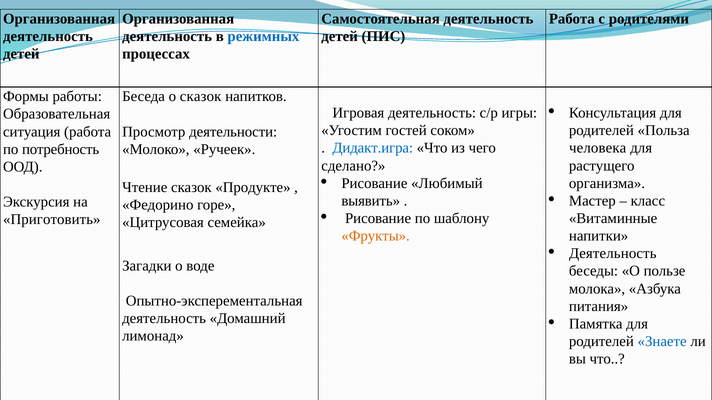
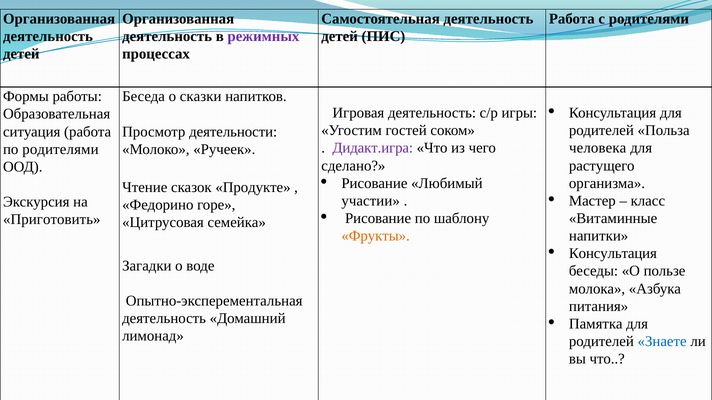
режимных colour: blue -> purple (263, 36)
о сказок: сказок -> сказки (201, 97)
Дидакт.игра colour: blue -> purple (373, 148)
по потребность: потребность -> родителями (60, 149)
выявить: выявить -> участии (371, 201)
Деятельность: Деятельность -> Консультация (613, 254)
